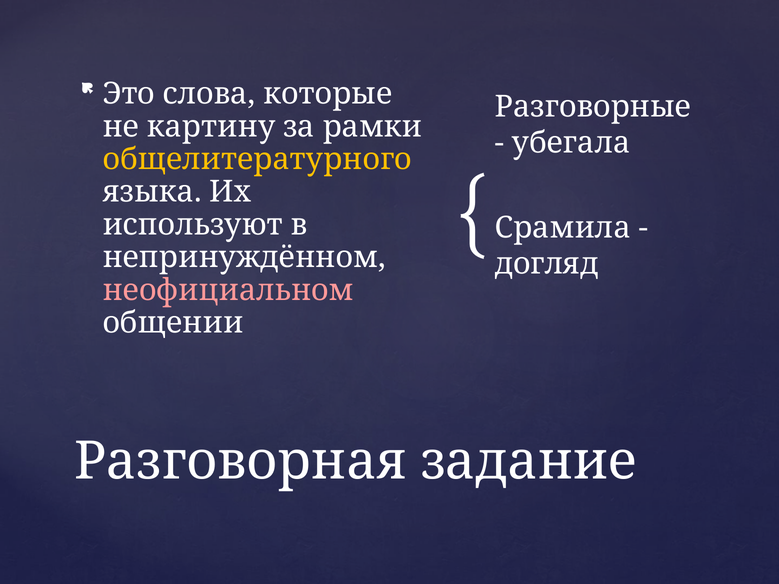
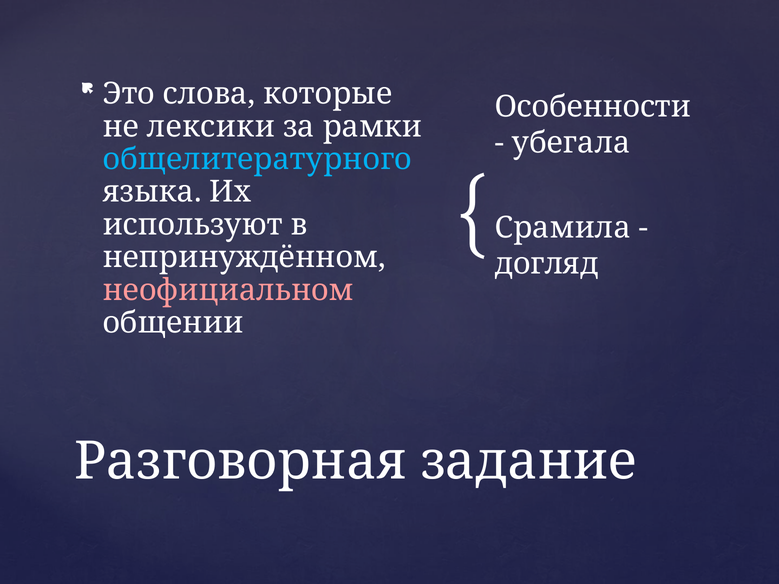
Разговорные: Разговорные -> Особенности (593, 107)
картину: картину -> лексики (211, 127)
общелитературного colour: yellow -> light blue (257, 159)
